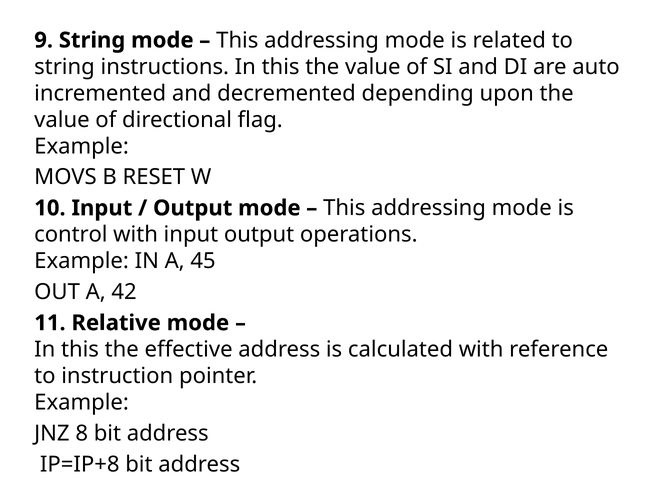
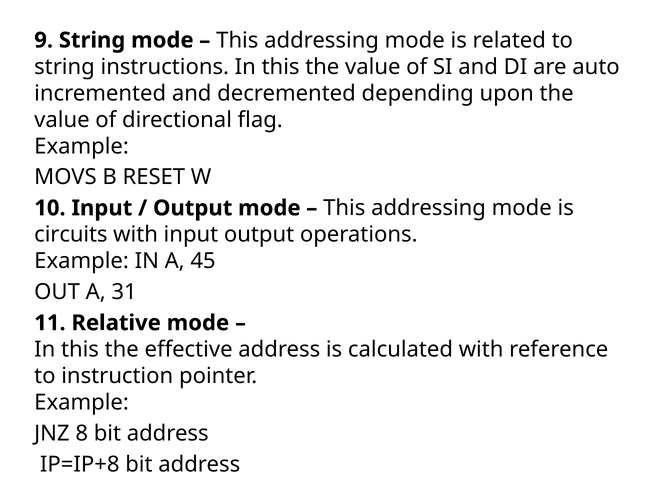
control: control -> circuits (71, 235)
42: 42 -> 31 (124, 292)
